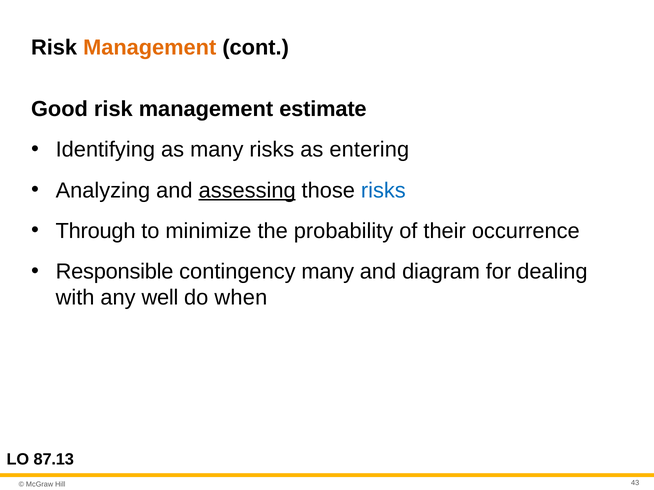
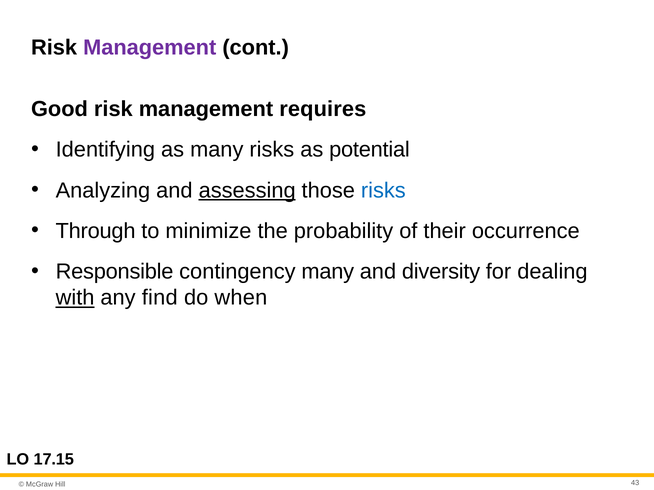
Management colour: orange -> purple (150, 48)
estimate: estimate -> requires (323, 109)
entering: entering -> potential (369, 150)
diagram: diagram -> diversity (441, 272)
with underline: none -> present (75, 298)
well: well -> find (160, 298)
87.13: 87.13 -> 17.15 (54, 460)
